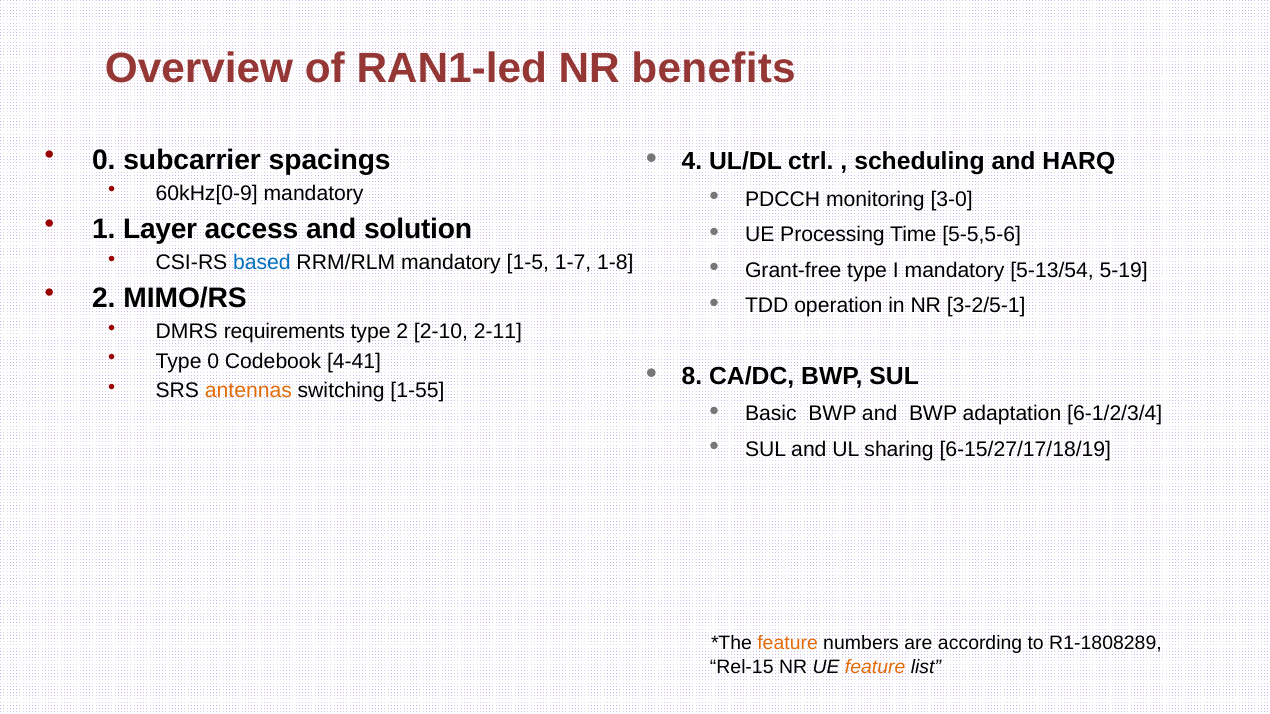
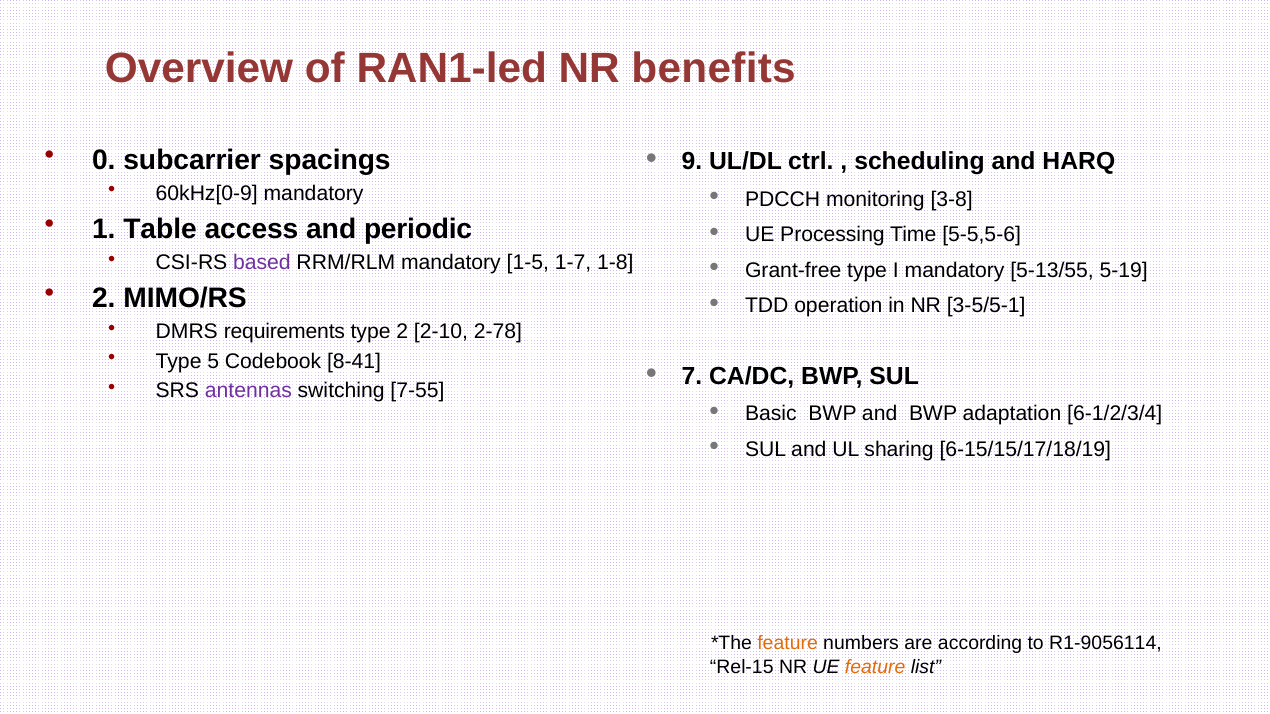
4: 4 -> 9 (692, 162)
3-0: 3-0 -> 3-8 (952, 199)
Layer: Layer -> Table (160, 229)
solution: solution -> periodic (418, 229)
based colour: blue -> purple (262, 263)
5-13/54: 5-13/54 -> 5-13/55 (1052, 270)
3-2/5-1: 3-2/5-1 -> 3-5/5-1 (986, 306)
2-11: 2-11 -> 2-78 (498, 332)
Type 0: 0 -> 5 (213, 361)
4-41: 4-41 -> 8-41 (354, 361)
8: 8 -> 7 (692, 377)
antennas colour: orange -> purple (248, 391)
1-55: 1-55 -> 7-55 (417, 391)
6-15/27/17/18/19: 6-15/27/17/18/19 -> 6-15/15/17/18/19 (1025, 450)
R1-1808289: R1-1808289 -> R1-9056114 (1105, 644)
